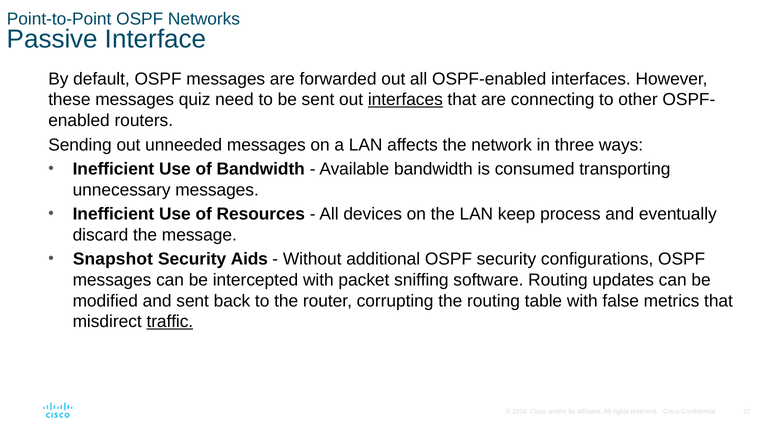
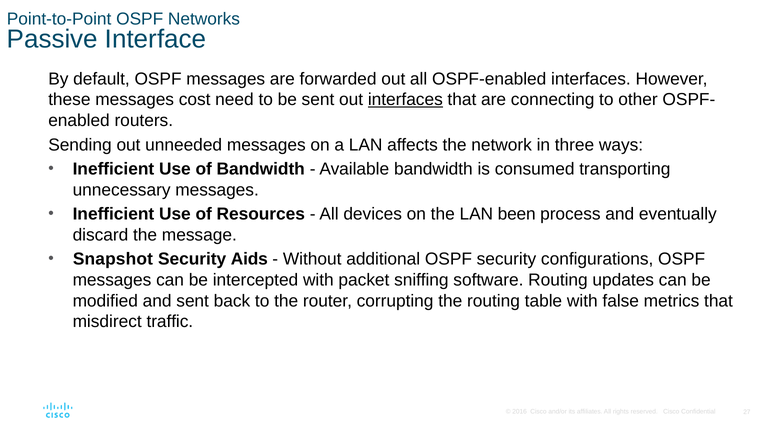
quiz: quiz -> cost (195, 100)
keep: keep -> been (517, 214)
traffic underline: present -> none (170, 321)
